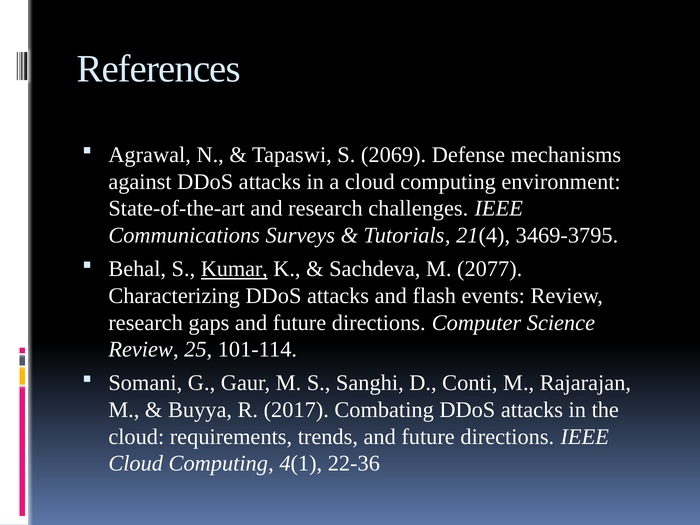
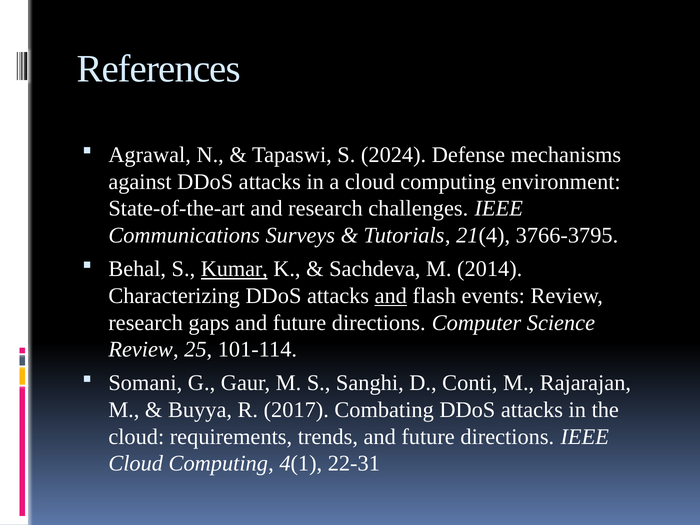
2069: 2069 -> 2024 (394, 155)
3469-3795: 3469-3795 -> 3766-3795 (567, 235)
2077: 2077 -> 2014 (490, 269)
and underline: none -> present (391, 296)
22-36: 22-36 -> 22-31 (354, 464)
